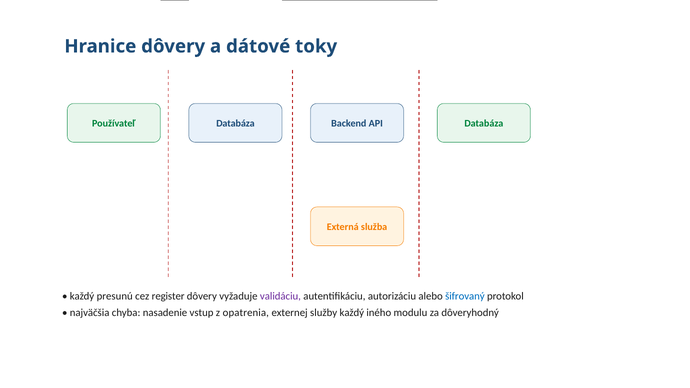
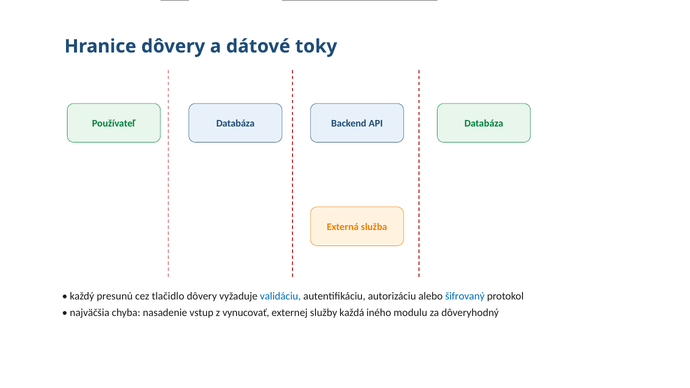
register: register -> tlačidlo (168, 296)
validáciu colour: purple -> blue (280, 296)
opatrenia: opatrenia -> vynucovať (246, 313)
služby každý: každý -> každá (352, 313)
